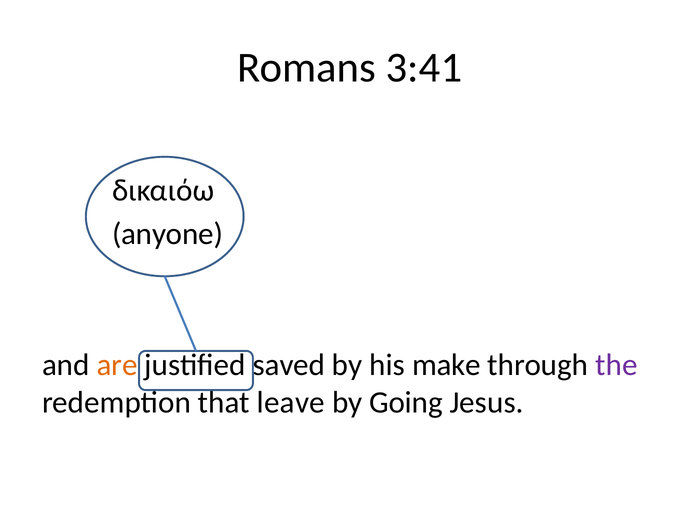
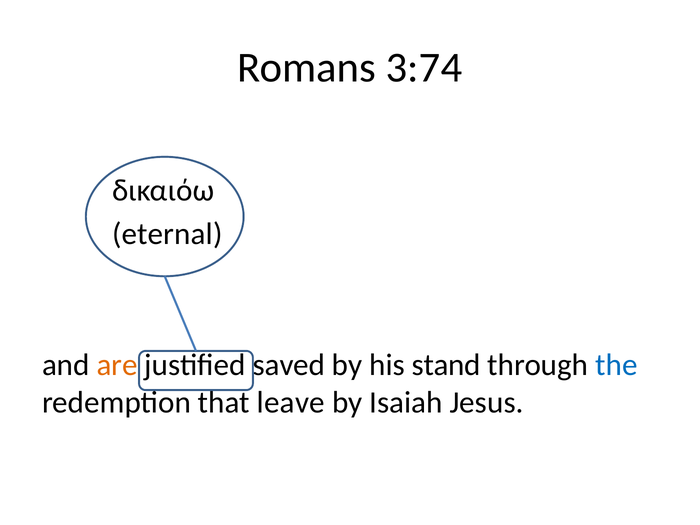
3:41: 3:41 -> 3:74 (424, 68)
anyone: anyone -> eternal (167, 234)
make: make -> stand (446, 365)
the colour: purple -> blue (616, 365)
Going: Going -> Isaiah (406, 402)
